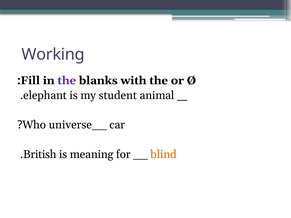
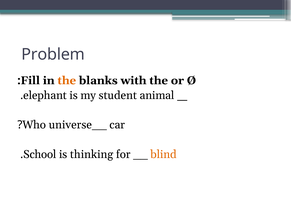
Working: Working -> Problem (53, 54)
the colour: purple -> orange (67, 81)
British: British -> School (40, 155)
meaning: meaning -> thinking (92, 155)
